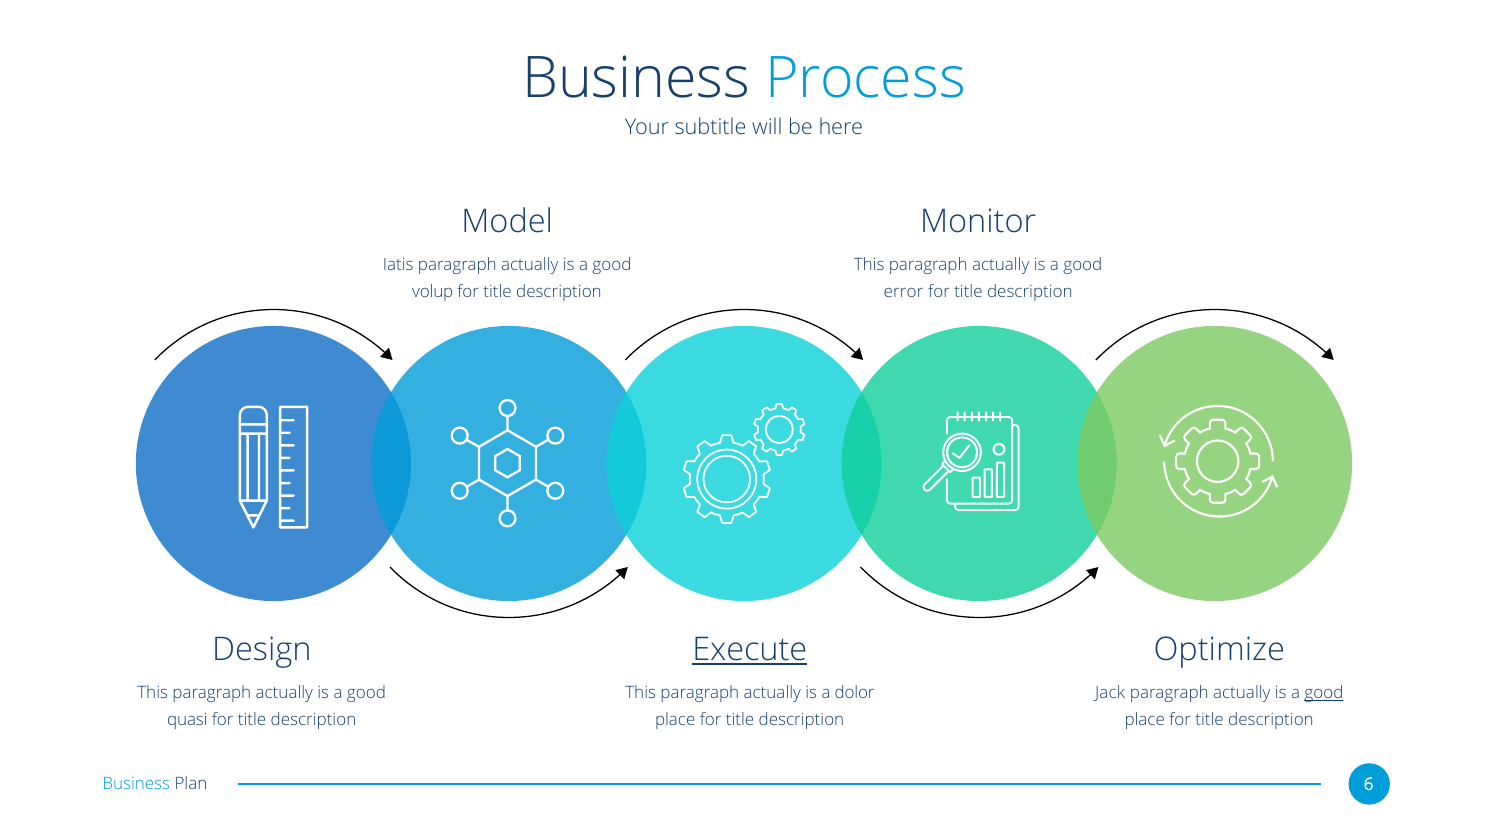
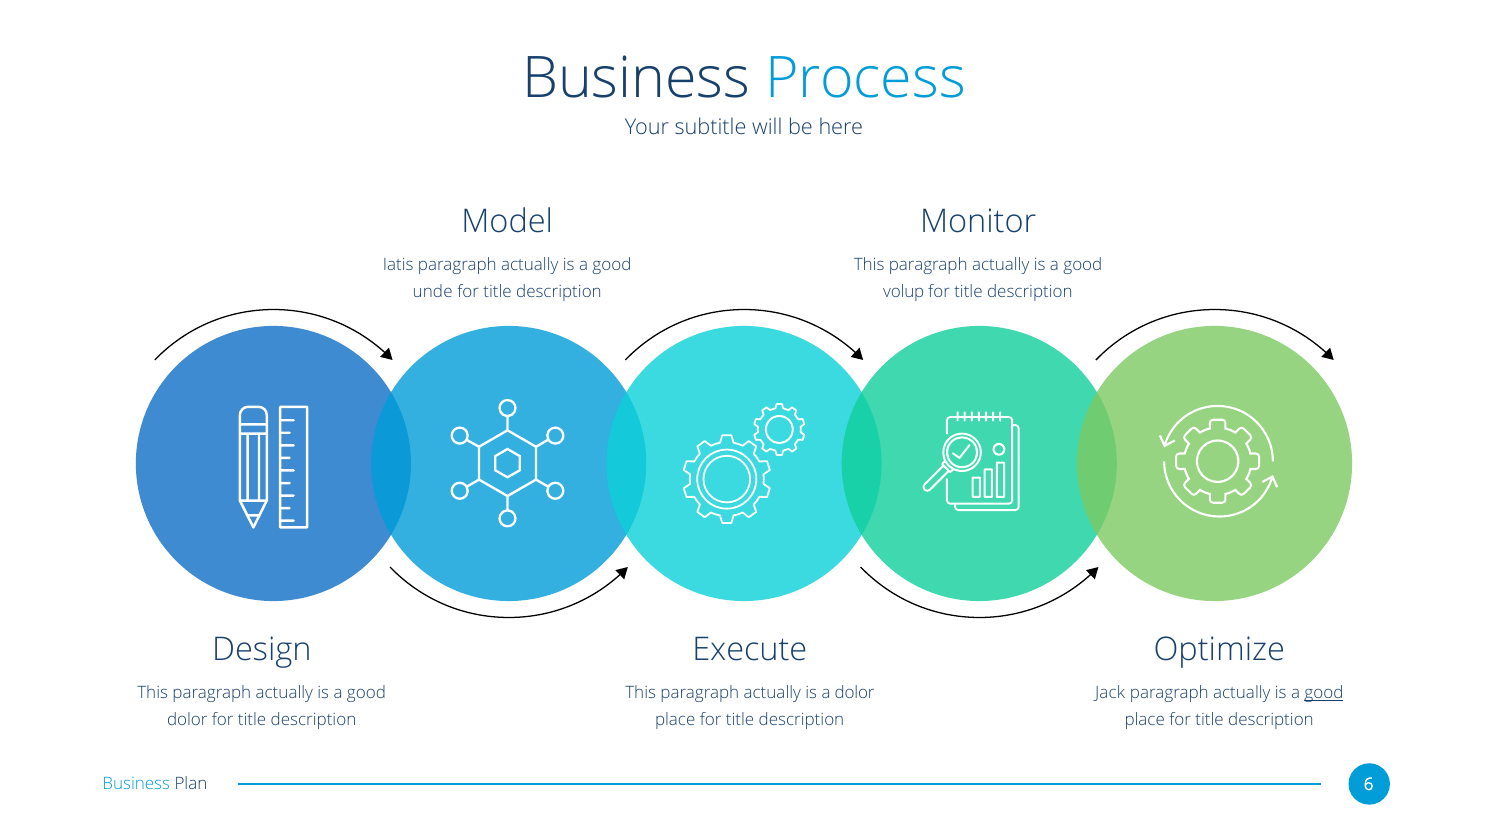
volup: volup -> unde (433, 291)
error: error -> volup (904, 291)
Execute underline: present -> none (750, 650)
quasi: quasi -> dolor (187, 720)
